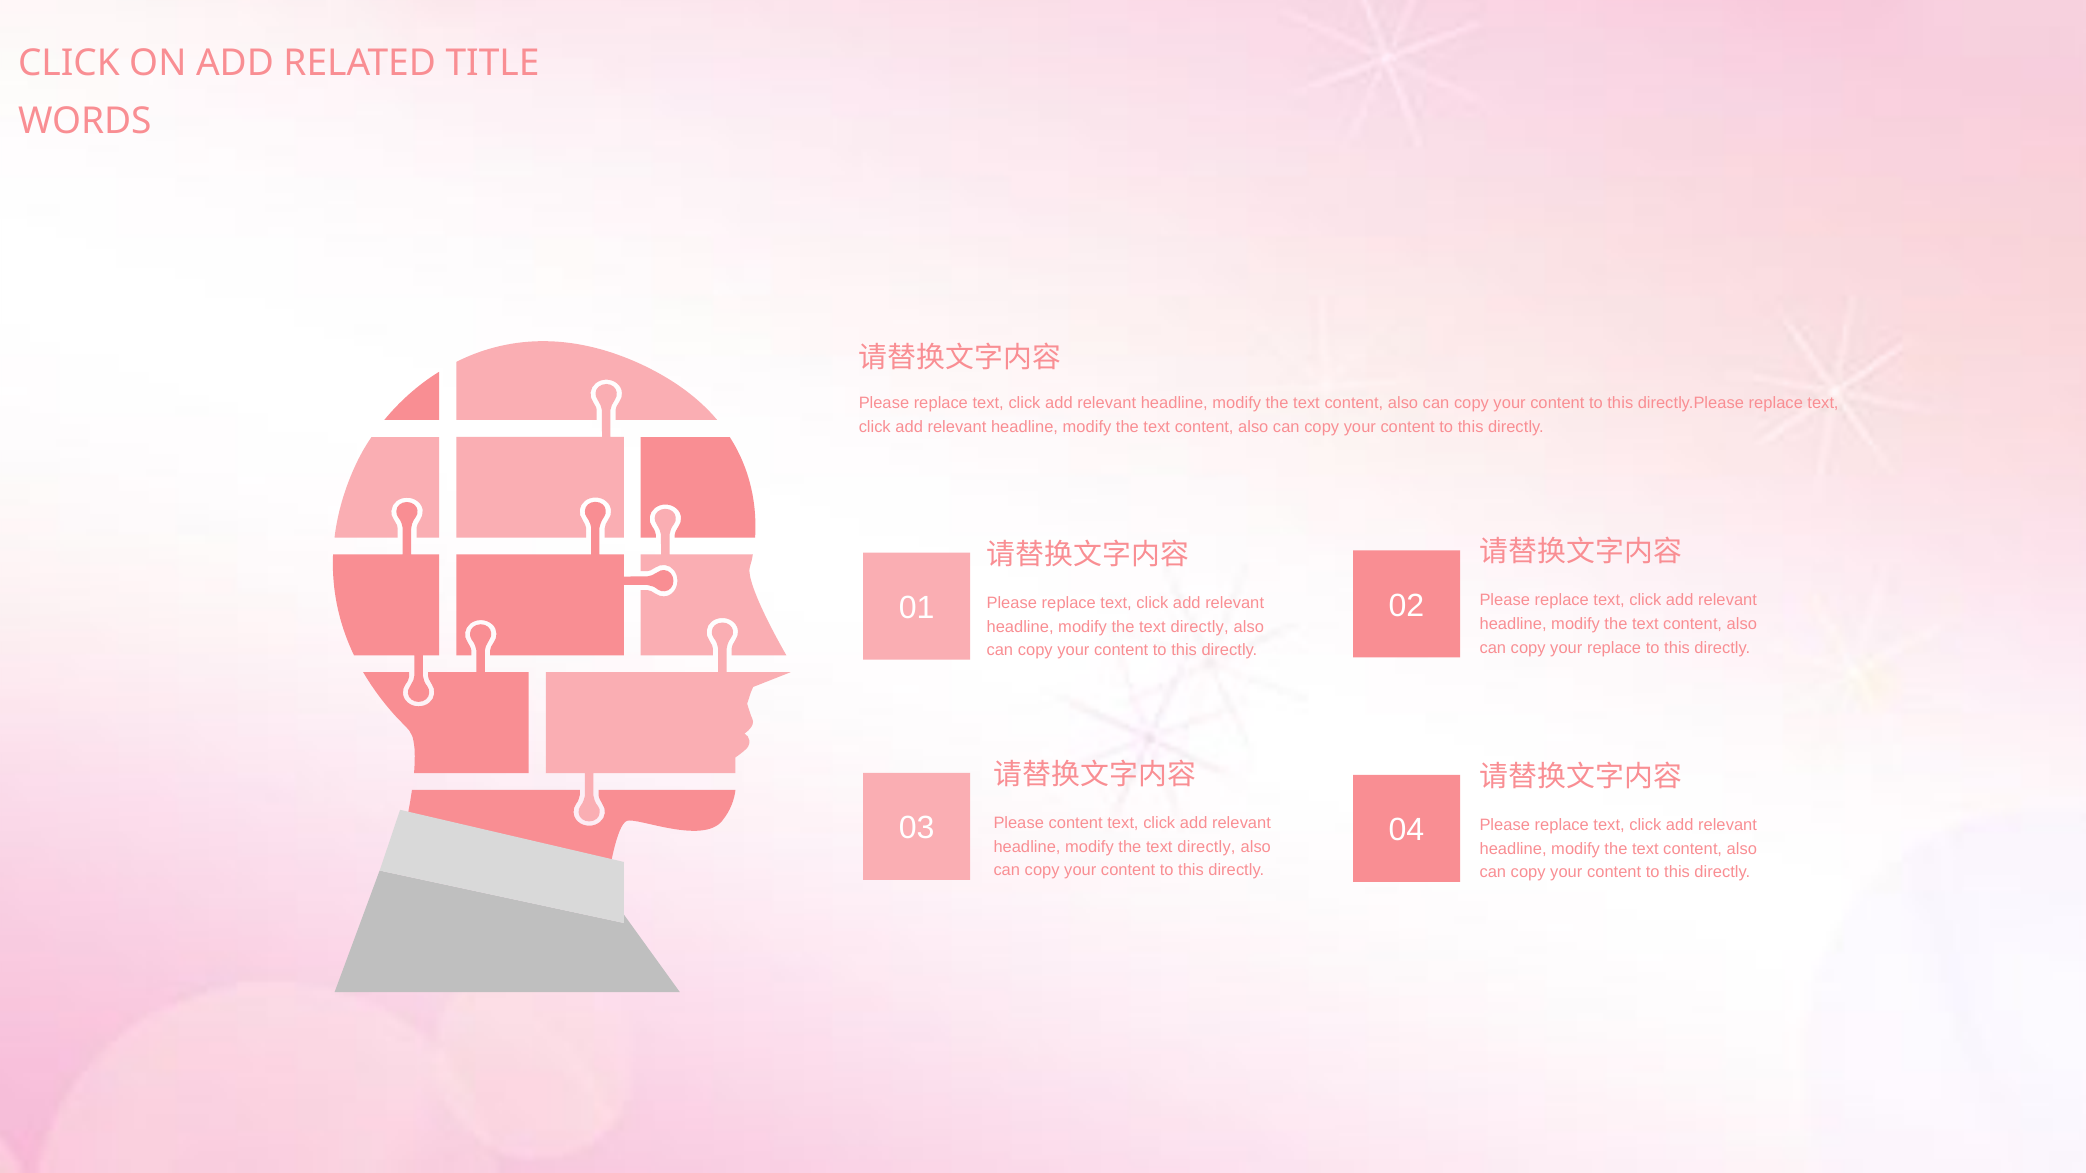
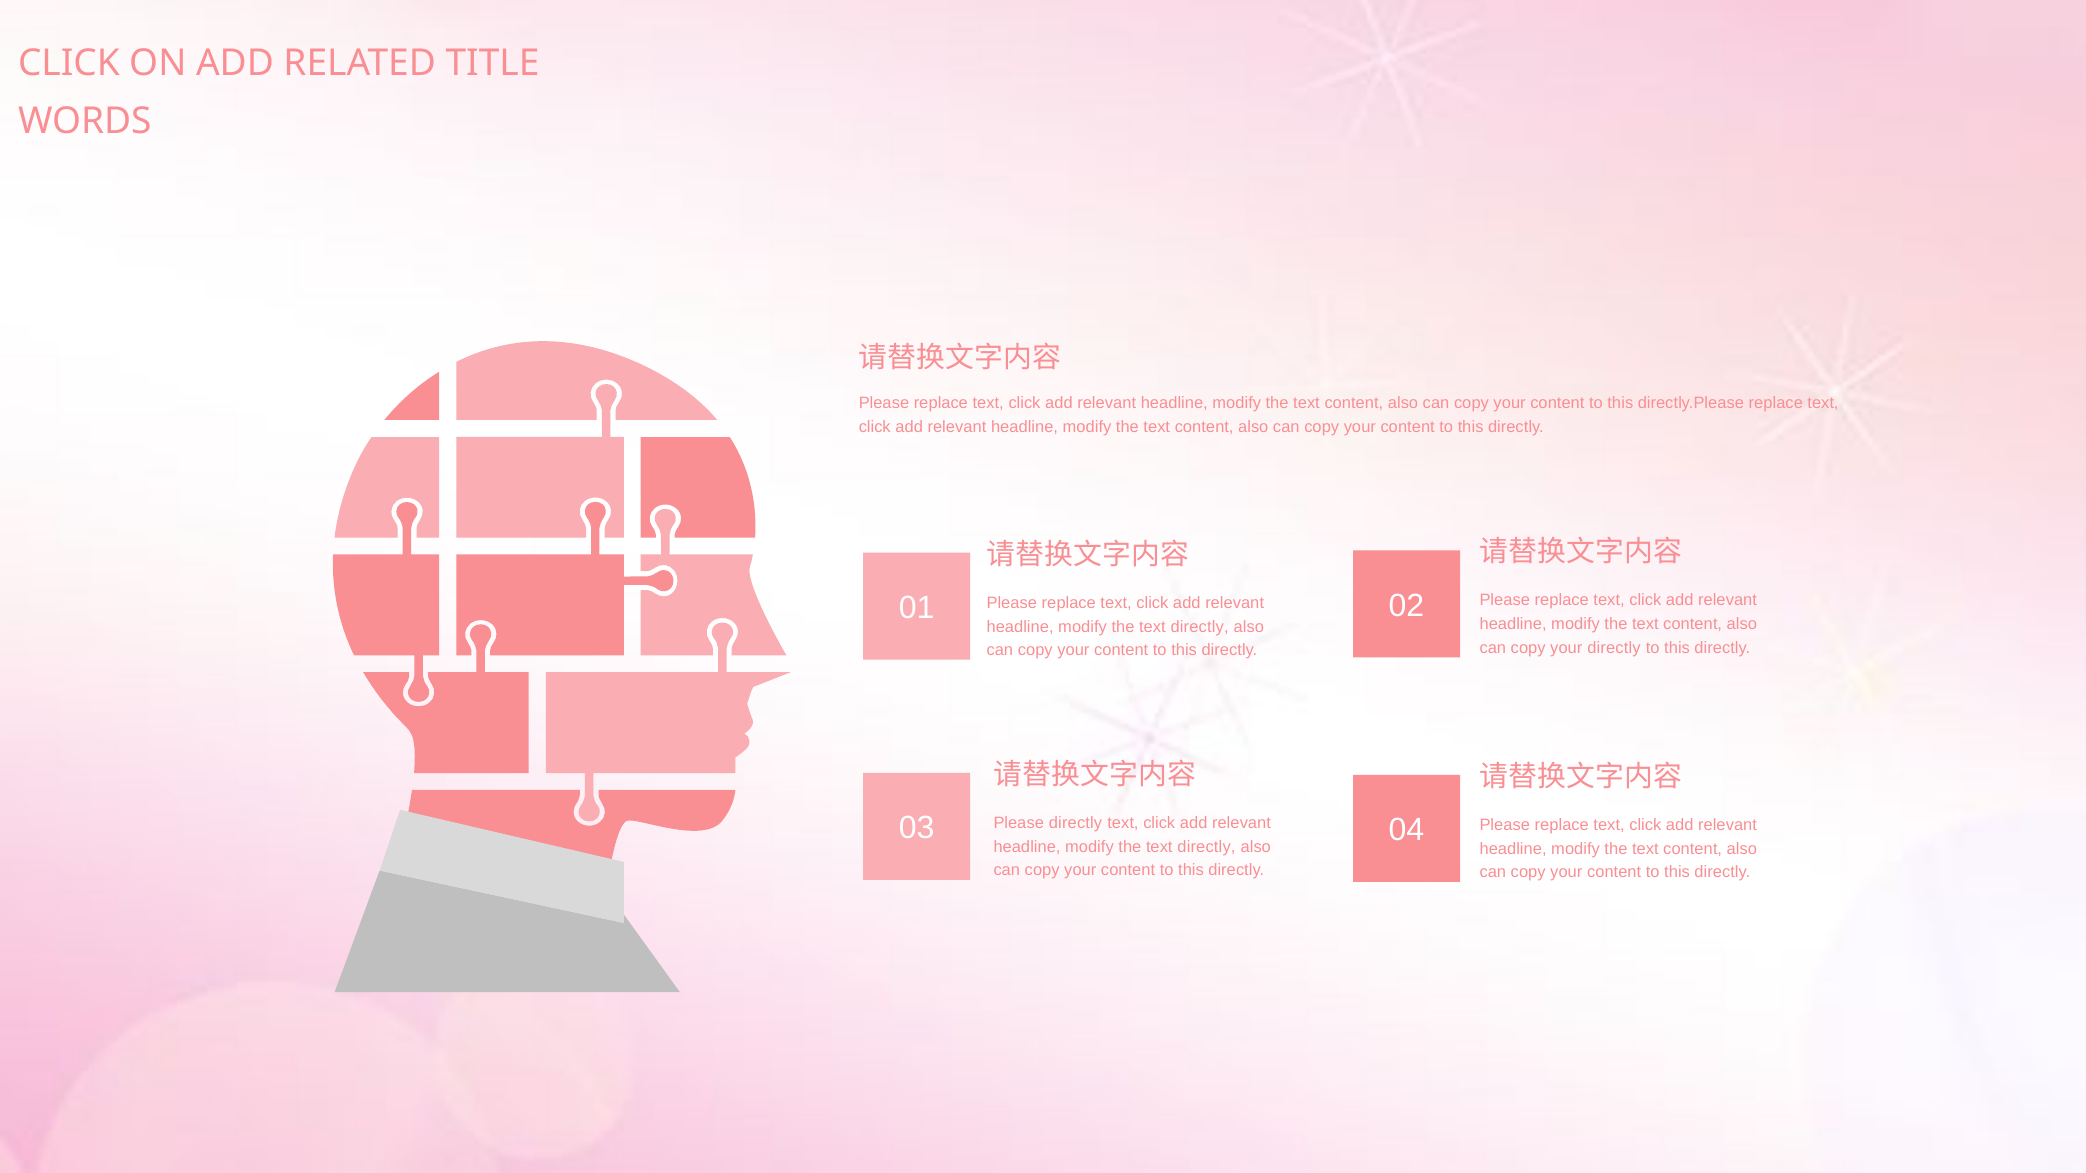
your replace: replace -> directly (1614, 648)
Please content: content -> directly (1076, 823)
